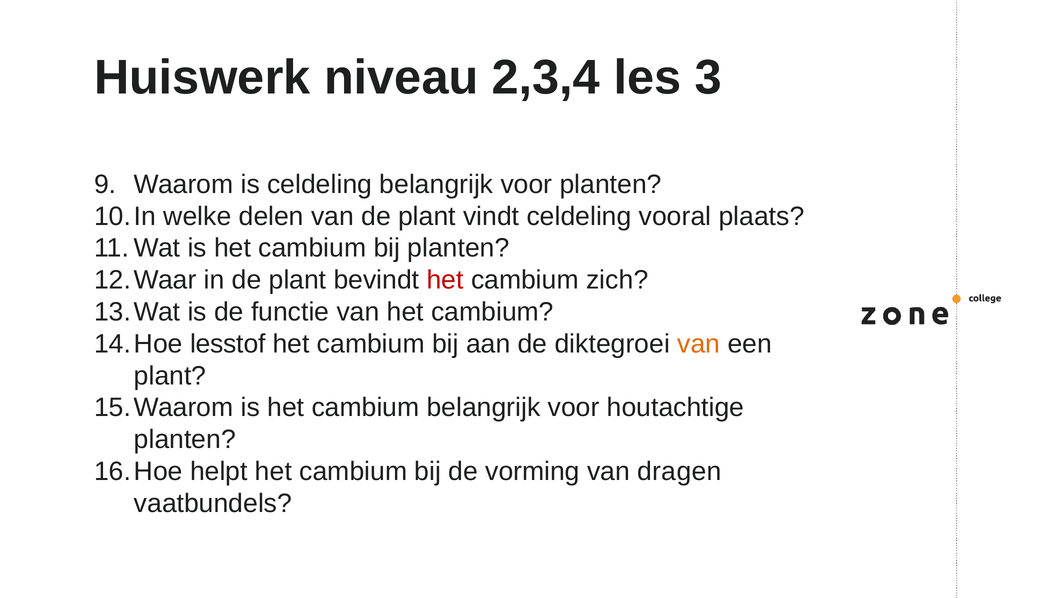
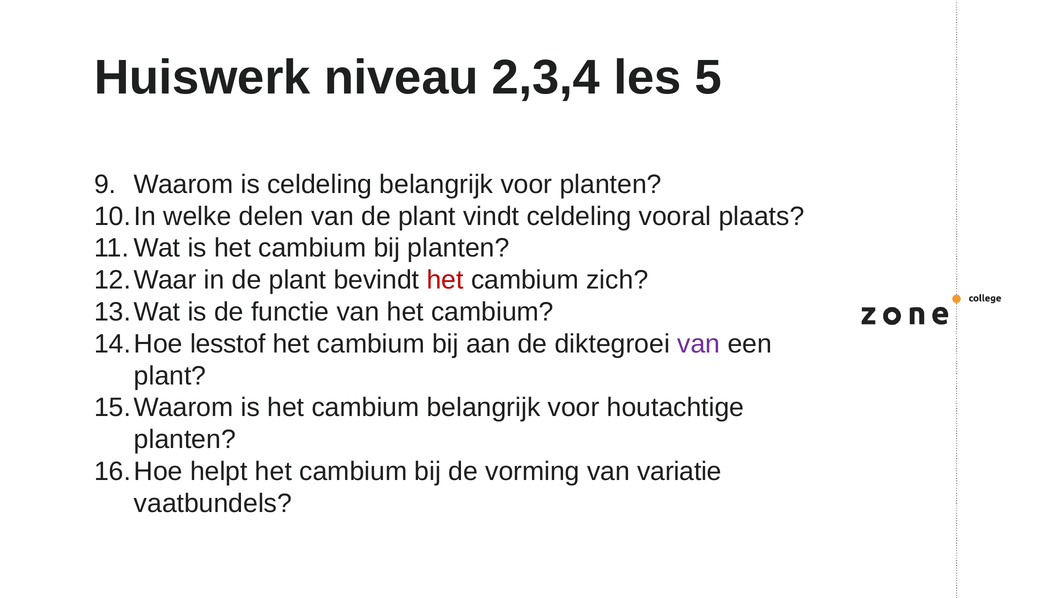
3: 3 -> 5 (708, 78)
van colour: orange -> purple (699, 344)
dragen: dragen -> variatie (680, 471)
